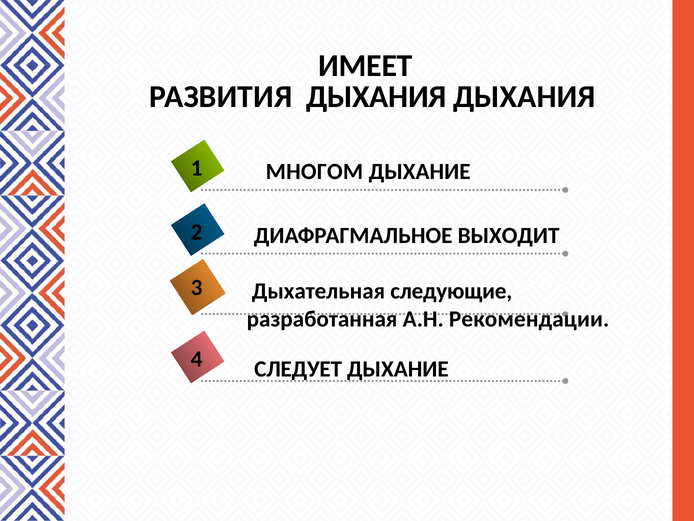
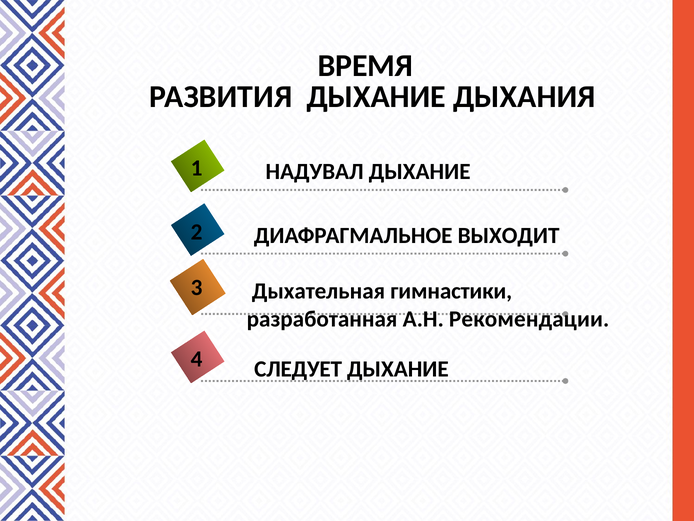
ИМЕЕТ: ИМЕЕТ -> ВРЕМЯ (365, 66)
РАЗВИТИЯ ДЫХАНИЯ: ДЫХАНИЯ -> ДЫХАНИЕ (376, 97)
МНОГОМ: МНОГОМ -> НАДУВАЛ (315, 172)
следующие: следующие -> гимнастики (451, 291)
